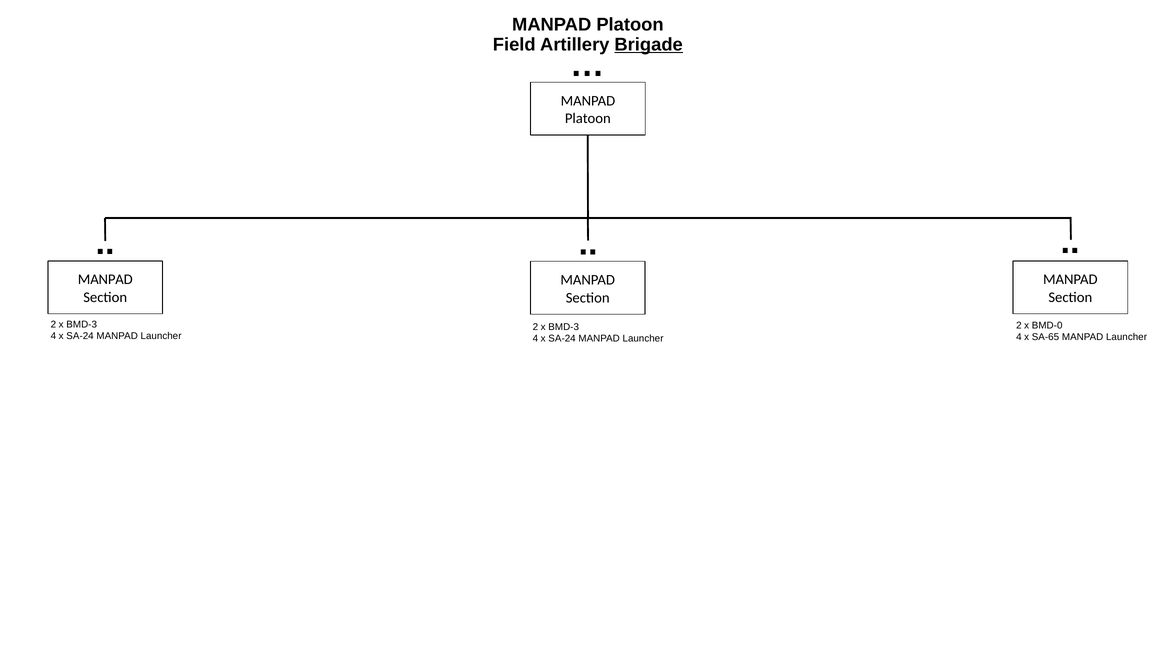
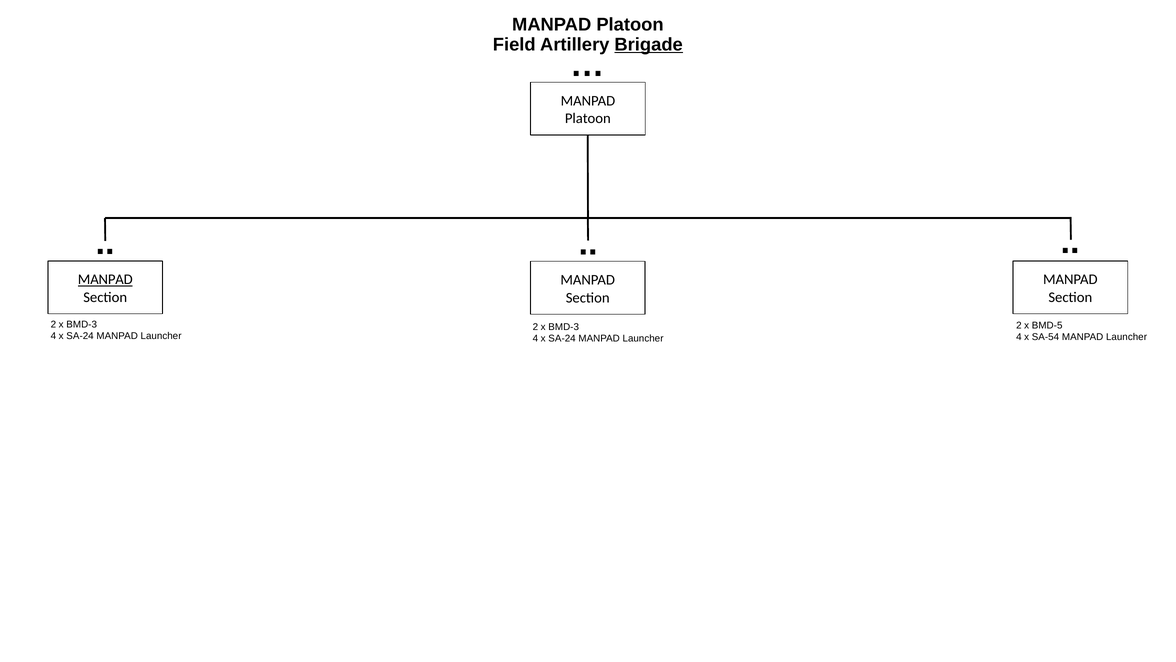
MANPAD underline: none -> present (105, 279)
BMD-0: BMD-0 -> BMD-5 (1047, 325)
SA-65: SA-65 -> SA-54 (1045, 337)
